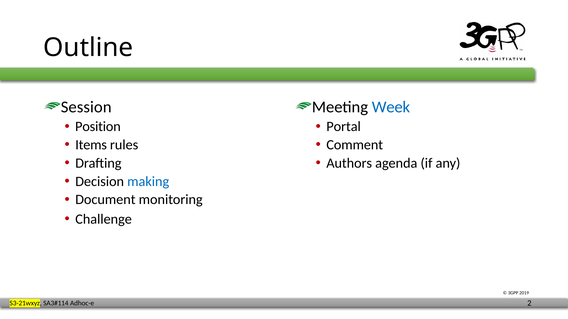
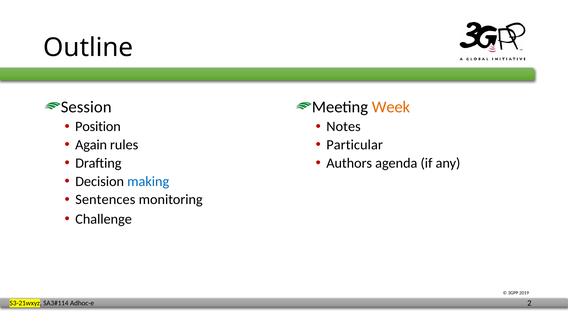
Week colour: blue -> orange (391, 107)
Portal: Portal -> Notes (344, 127)
Items: Items -> Again (91, 145)
Comment: Comment -> Particular (355, 145)
Document: Document -> Sentences (105, 200)
